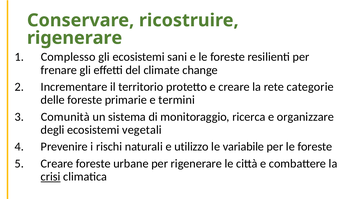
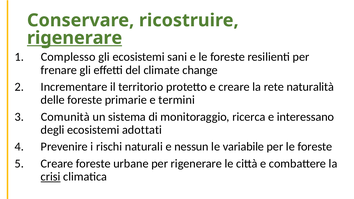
rigenerare underline: none -> present (75, 38)
categorie: categorie -> naturalità (310, 87)
organizzare: organizzare -> interessano (305, 117)
vegetali: vegetali -> adottati (142, 130)
utilizzo: utilizzo -> nessun (191, 147)
